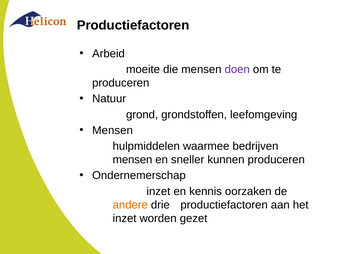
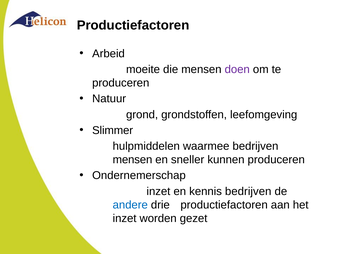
Mensen: Mensen -> Slimmer (113, 130)
kennis oorzaken: oorzaken -> bedrijven (248, 191)
andere colour: orange -> blue (130, 205)
